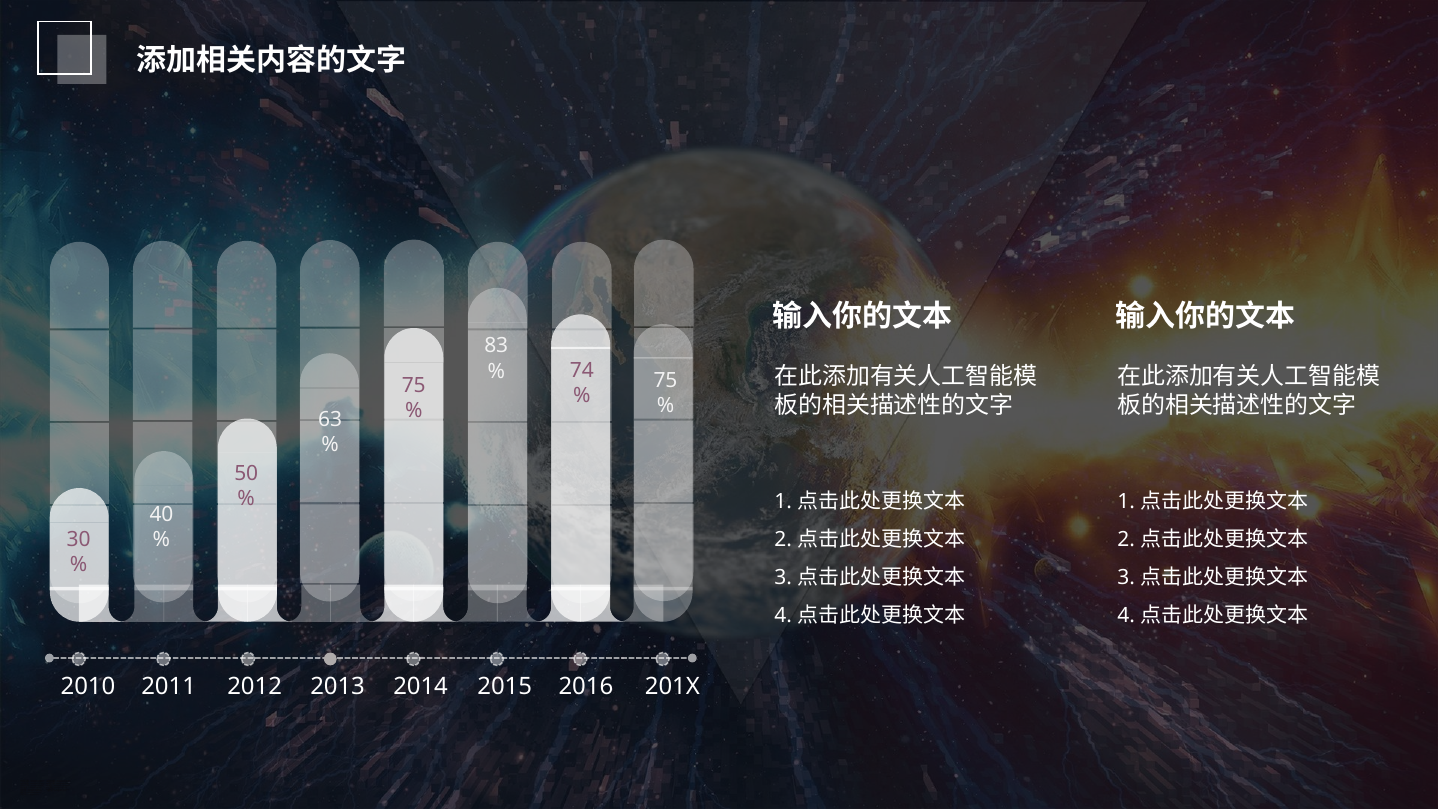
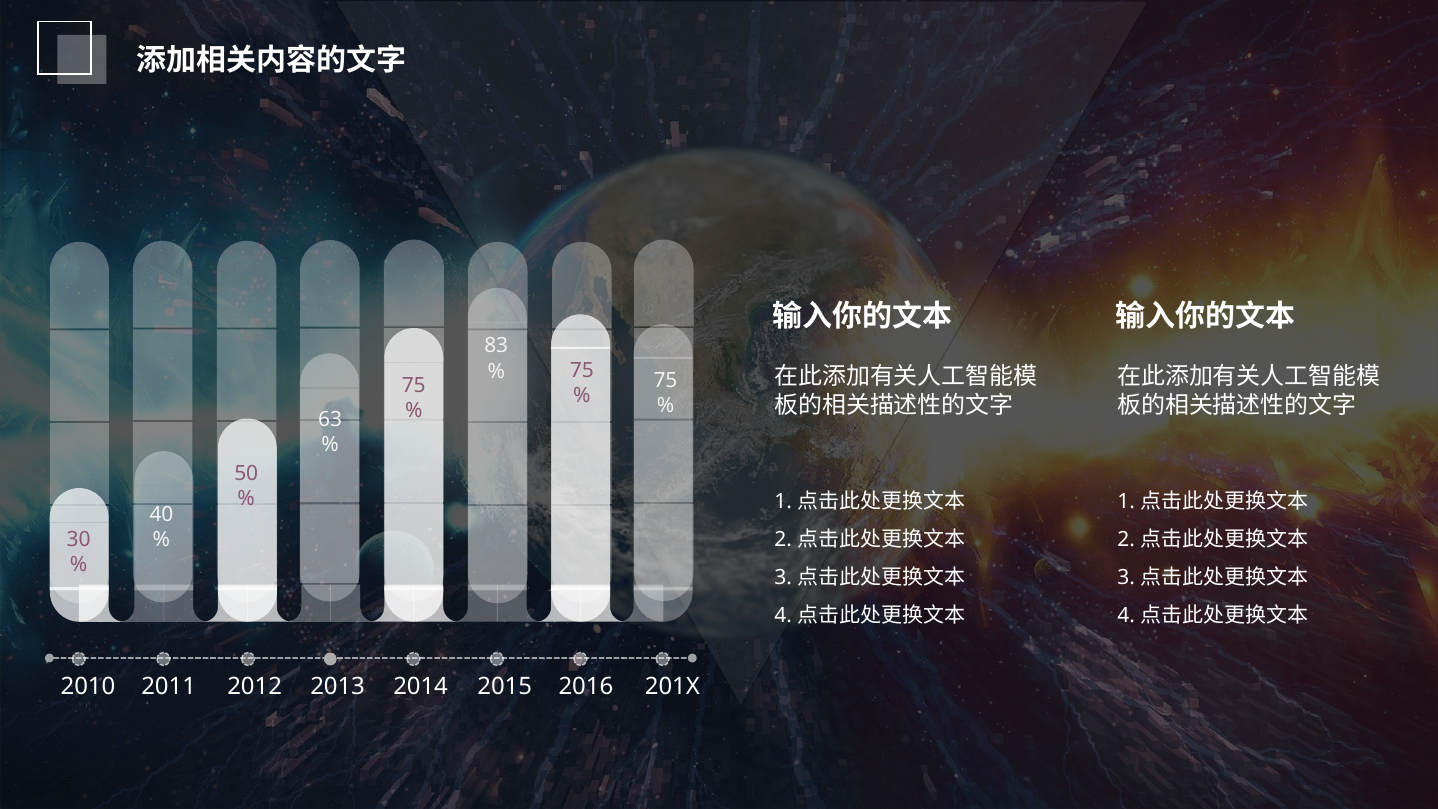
74: 74 -> 75 (582, 370)
